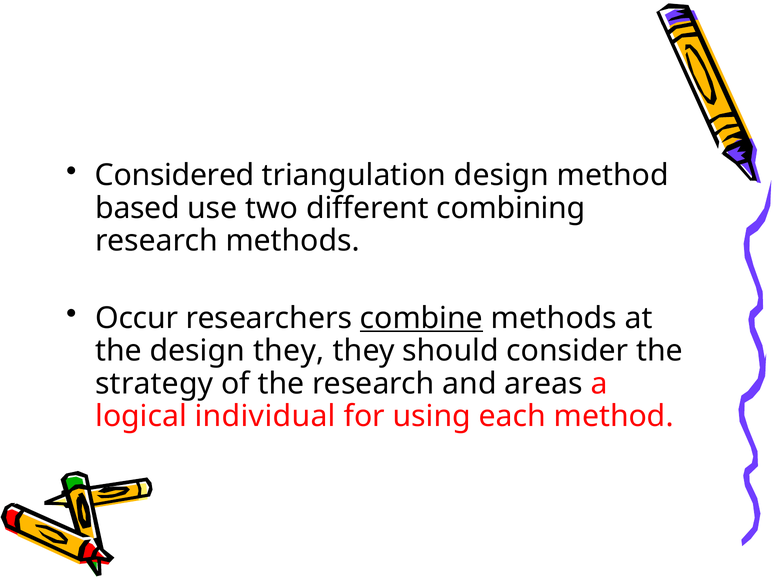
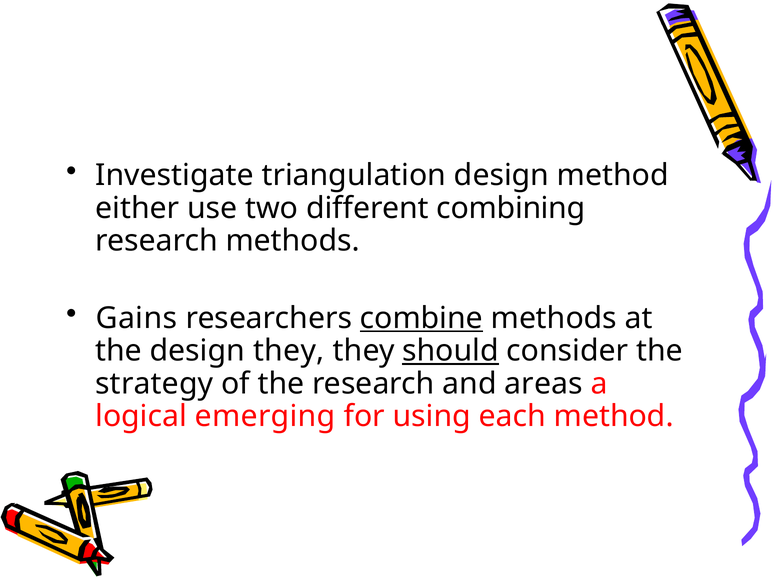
Considered: Considered -> Investigate (175, 176)
based: based -> either (137, 208)
Occur: Occur -> Gains (136, 319)
should underline: none -> present (451, 351)
individual: individual -> emerging (265, 417)
